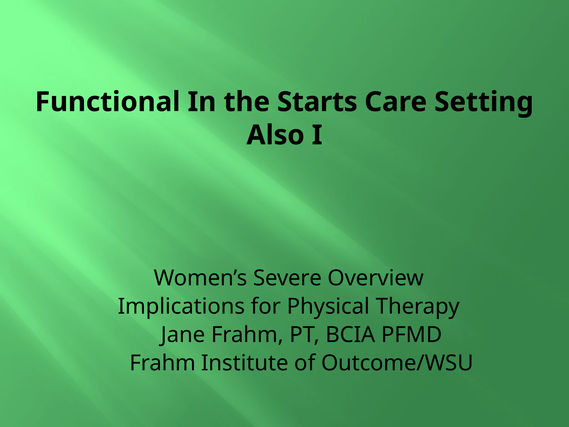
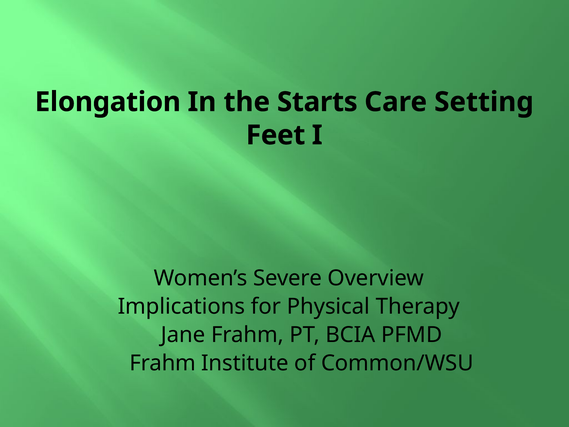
Functional: Functional -> Elongation (108, 102)
Also: Also -> Feet (276, 135)
Outcome/WSU: Outcome/WSU -> Common/WSU (397, 363)
